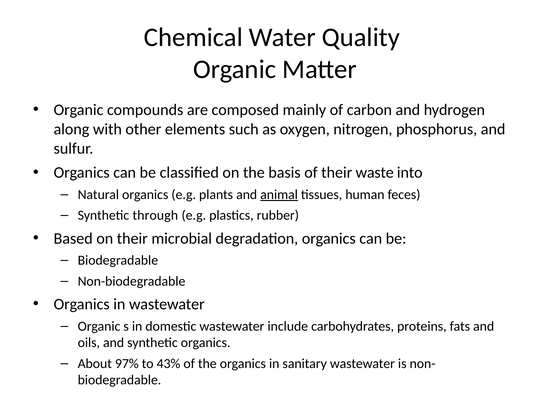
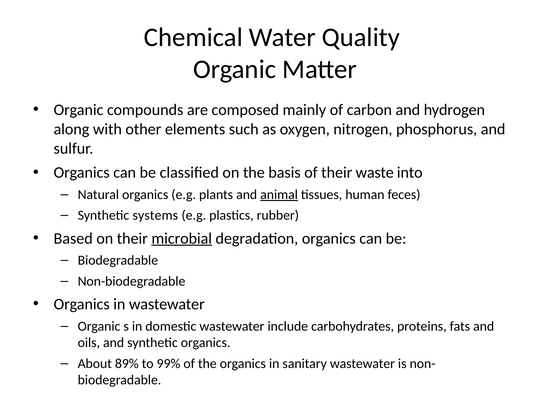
through: through -> systems (155, 215)
microbial underline: none -> present (182, 238)
97%: 97% -> 89% (127, 363)
43%: 43% -> 99% (169, 363)
